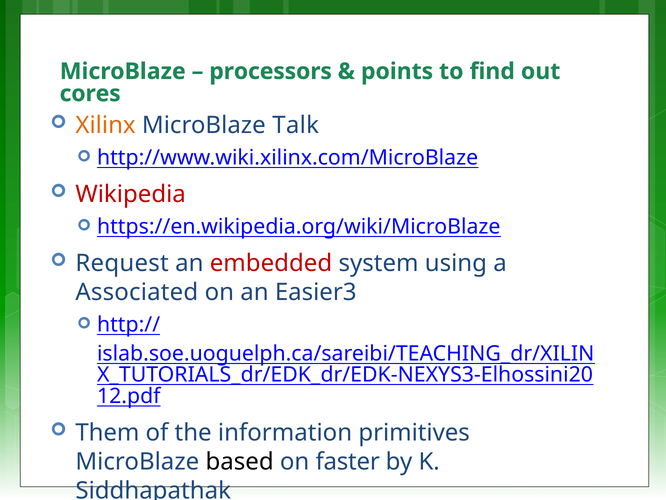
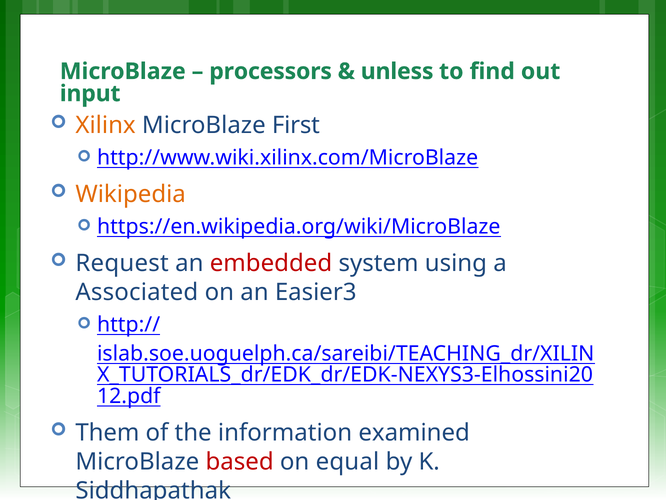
points: points -> unless (397, 71)
cores: cores -> input (90, 94)
Talk: Talk -> First (296, 125)
Wikipedia colour: red -> orange (131, 194)
primitives: primitives -> examined (414, 433)
based colour: black -> red (240, 461)
faster: faster -> equal (347, 461)
